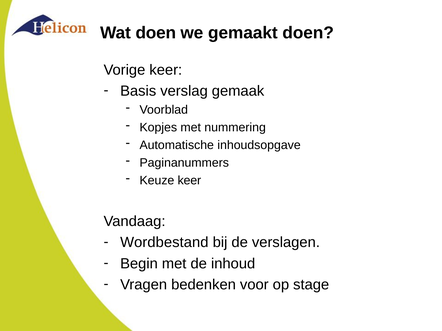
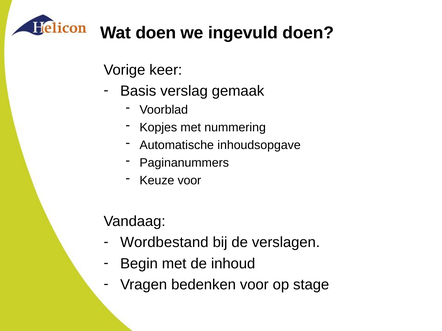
gemaakt: gemaakt -> ingevuld (243, 33)
Keuze keer: keer -> voor (189, 181)
